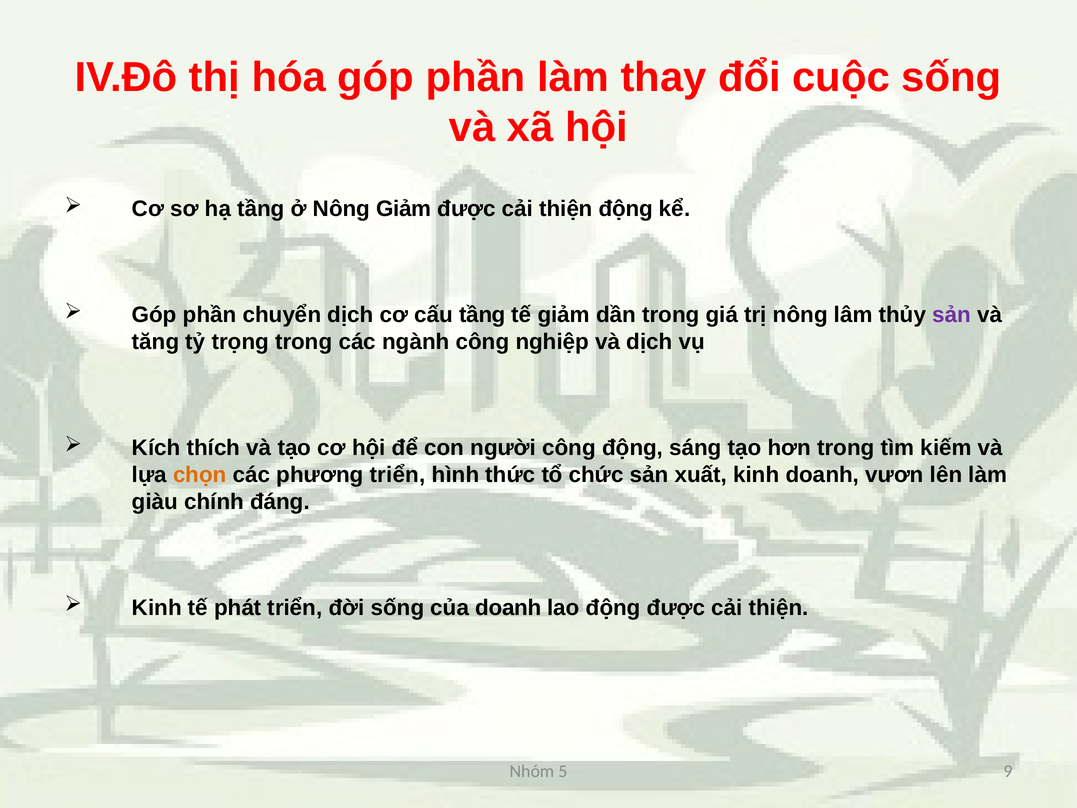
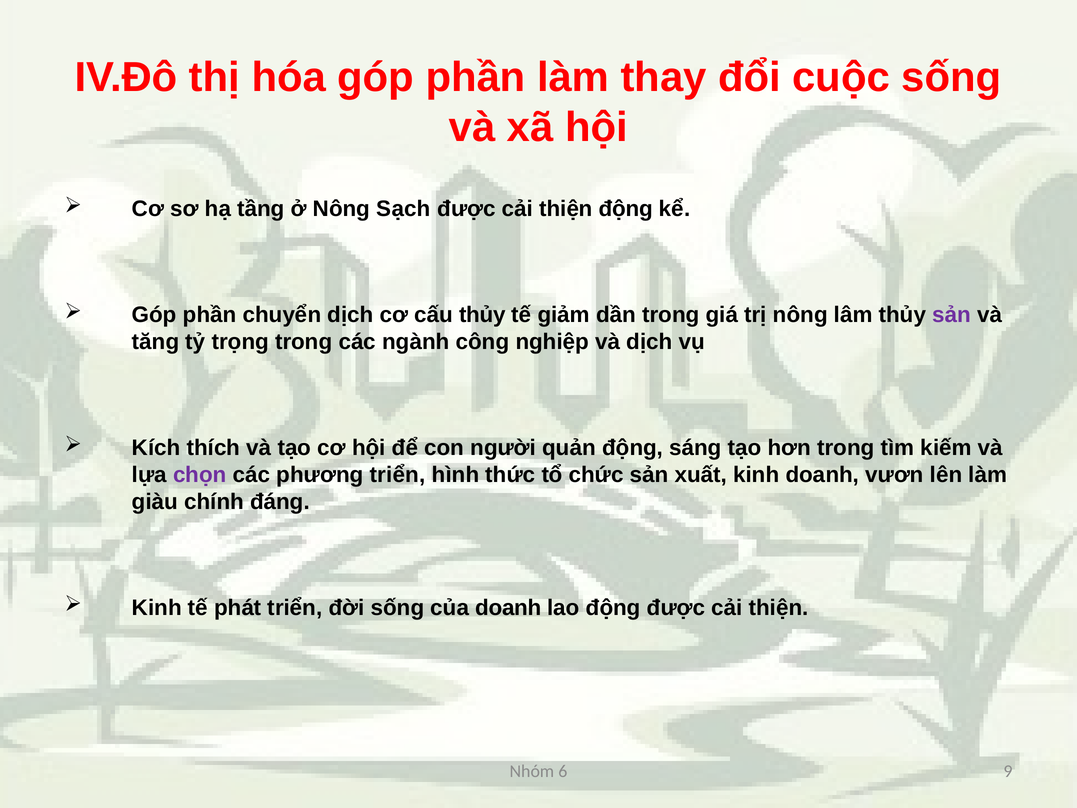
Nông Giảm: Giảm -> Sạch (404, 209)
cấu tầng: tầng -> thủy (482, 315)
người công: công -> quản (569, 448)
chọn colour: orange -> purple (200, 475)
5: 5 -> 6 (563, 771)
